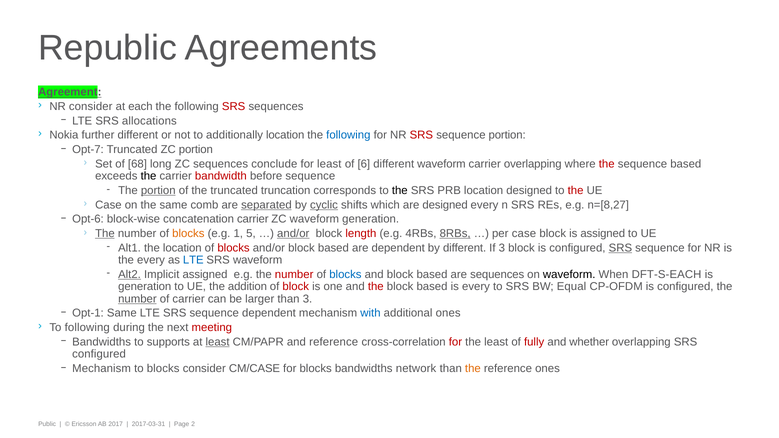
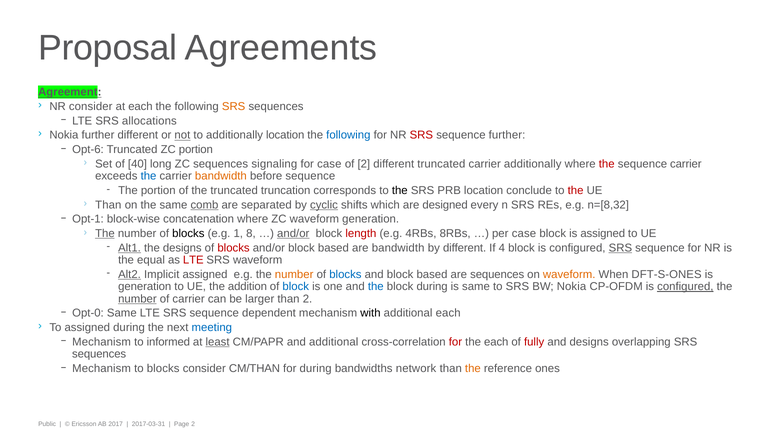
Republic: Republic -> Proposal (108, 48)
SRS colour: red -> orange (234, 107)
not underline: none -> present (182, 135)
sequence portion: portion -> further (507, 135)
Opt-7: Opt-7 -> Opt-6 (88, 150)
68: 68 -> 40 (137, 164)
conclude: conclude -> signaling (274, 164)
for least: least -> case (329, 164)
of 6: 6 -> 2 (364, 164)
different waveform: waveform -> truncated (441, 164)
carrier overlapping: overlapping -> additionally (533, 164)
sequence based: based -> carrier (686, 164)
the colour: black -> blue (149, 176)
bandwidth colour: red -> orange (221, 176)
portion underline: present -> none (158, 191)
location designed: designed -> conclude (529, 191)
Case: Case -> Than (108, 205)
comb underline: none -> present (204, 205)
separated underline: present -> none (266, 205)
n=[8,27: n=[8,27 -> n=[8,32 (608, 205)
Opt-6: Opt-6 -> Opt-1 (88, 219)
concatenation carrier: carrier -> where (253, 219)
blocks colour: orange -> black (188, 234)
5: 5 -> 8 (251, 234)
8RBs underline: present -> none (455, 234)
Alt1 underline: none -> present (130, 248)
the location: location -> designs (182, 248)
are dependent: dependent -> bandwidth (398, 248)
If 3: 3 -> 4 (502, 248)
the every: every -> equal (151, 260)
LTE colour: blue -> red (193, 260)
number colour: red -> orange (294, 274)
waveform colour: black -> orange (569, 274)
DFT-S-EACH: DFT-S-EACH -> DFT-S-ONES (667, 274)
block colour: red -> blue (296, 287)
the colour: red -> blue (376, 287)
based: based -> during (432, 287)
is every: every -> same (476, 287)
BW Equal: Equal -> Nokia (571, 287)
configured underline: none -> present (685, 287)
than 3: 3 -> 2 (308, 299)
Opt-1: Opt-1 -> Opt-0 (88, 313)
with colour: blue -> black (370, 313)
additional ones: ones -> each (448, 313)
To following: following -> assigned (87, 328)
meeting colour: red -> blue (212, 328)
Bandwidths: Bandwidths -> Mechanism (102, 342)
supports: supports -> informed (168, 342)
and reference: reference -> additional (334, 342)
the least: least -> each (496, 342)
and whether: whether -> designs (589, 342)
configured: configured -> sequences (99, 354)
CM/CASE: CM/CASE -> CM/THAN (254, 369)
for blocks: blocks -> during (316, 369)
